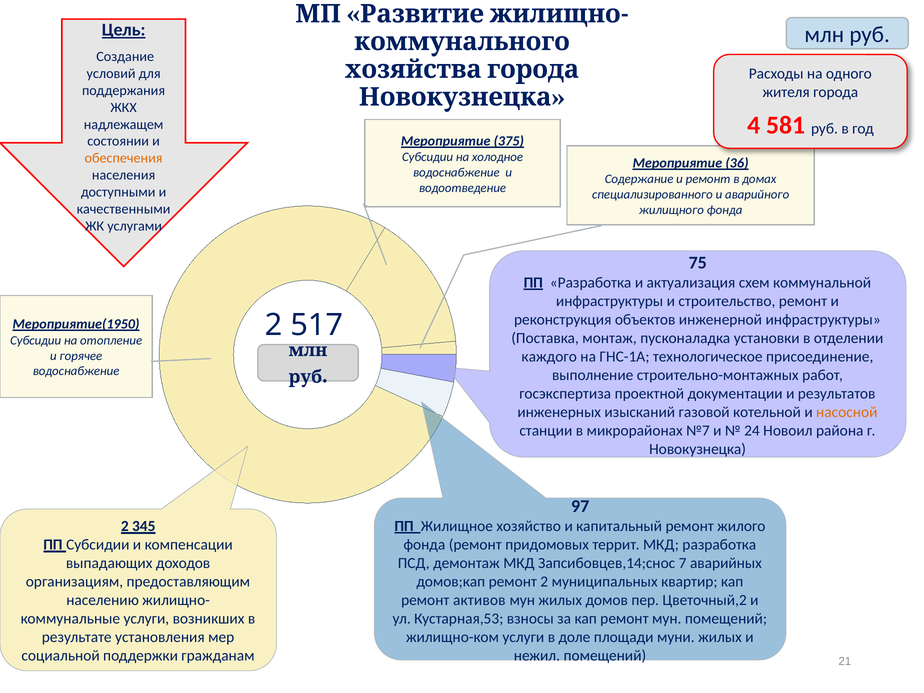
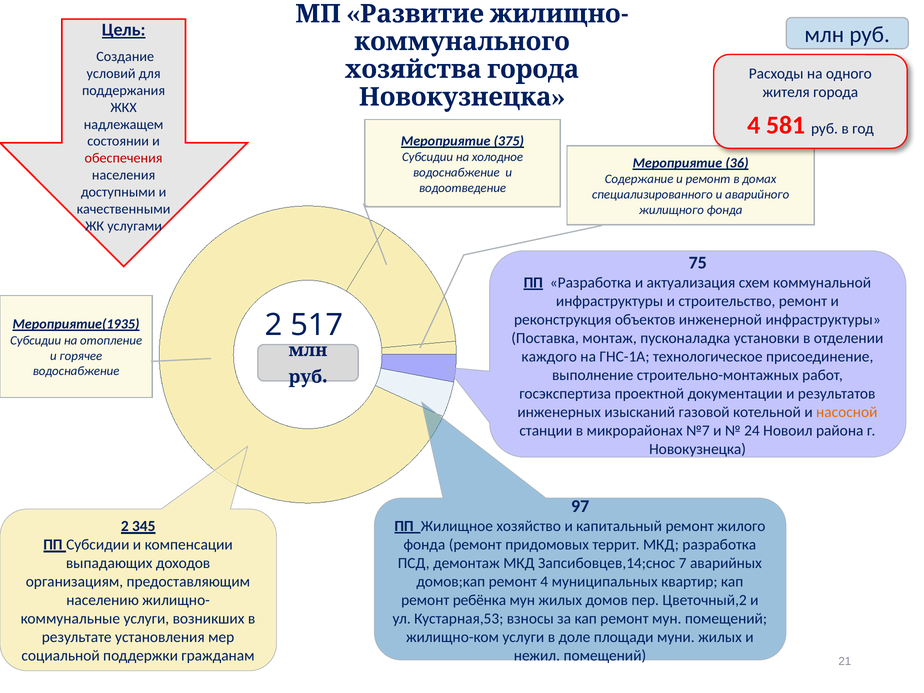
обеспечения colour: orange -> red (124, 158)
Мероприятие(1950: Мероприятие(1950 -> Мероприятие(1935 (76, 324)
ремонт 2: 2 -> 4 (544, 582)
активов: активов -> ребёнка (479, 600)
